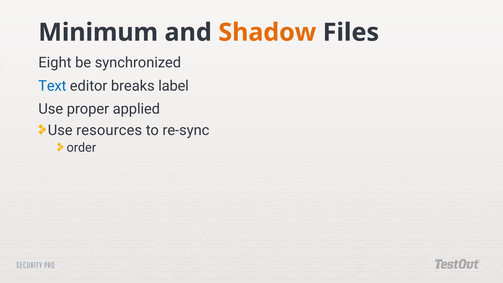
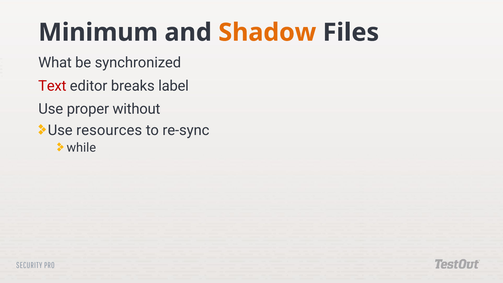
Eight: Eight -> What (55, 63)
Text colour: blue -> red (52, 86)
applied: applied -> without (136, 109)
order: order -> while (81, 148)
